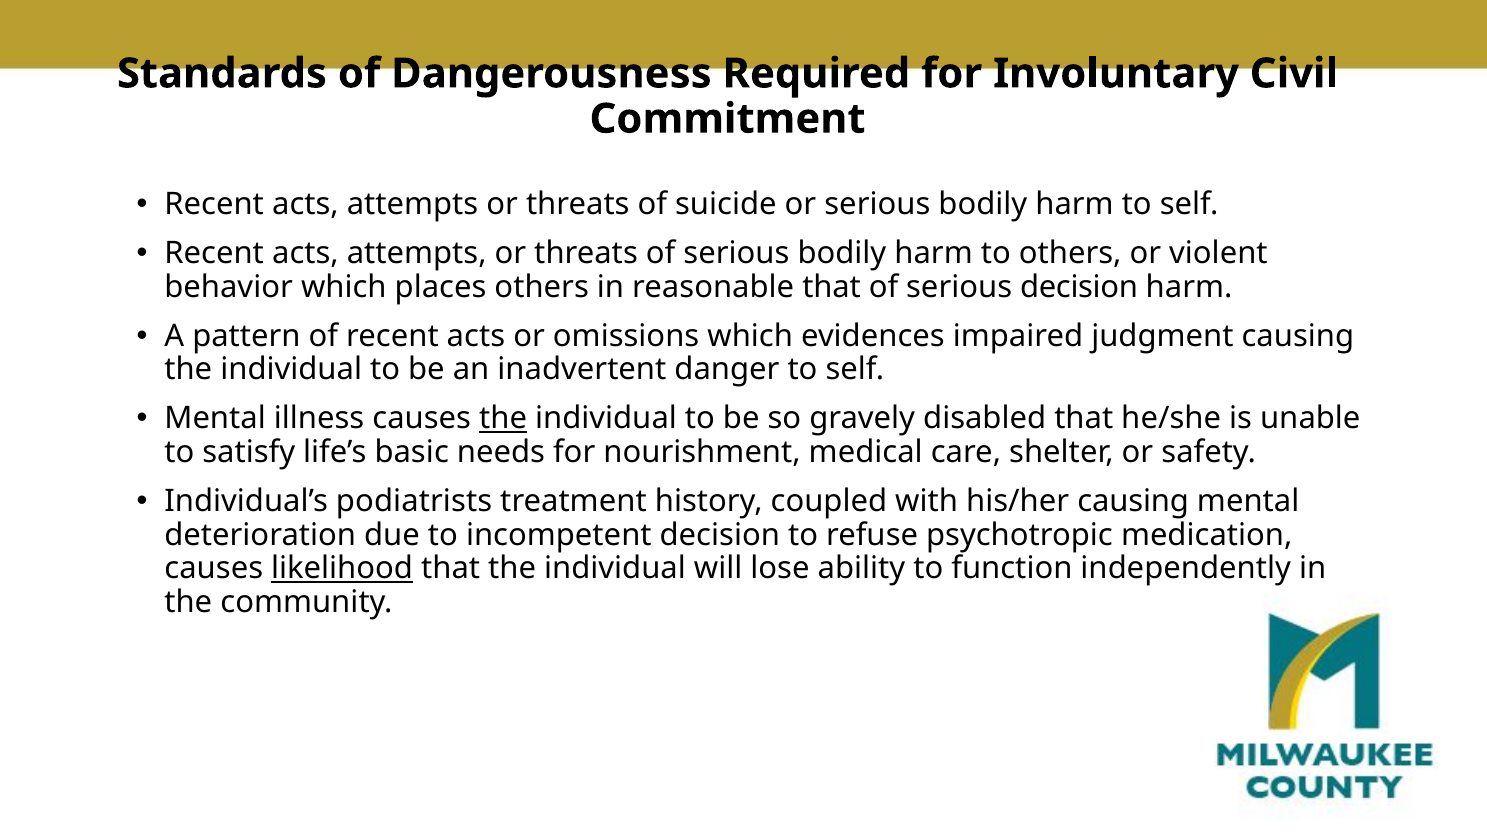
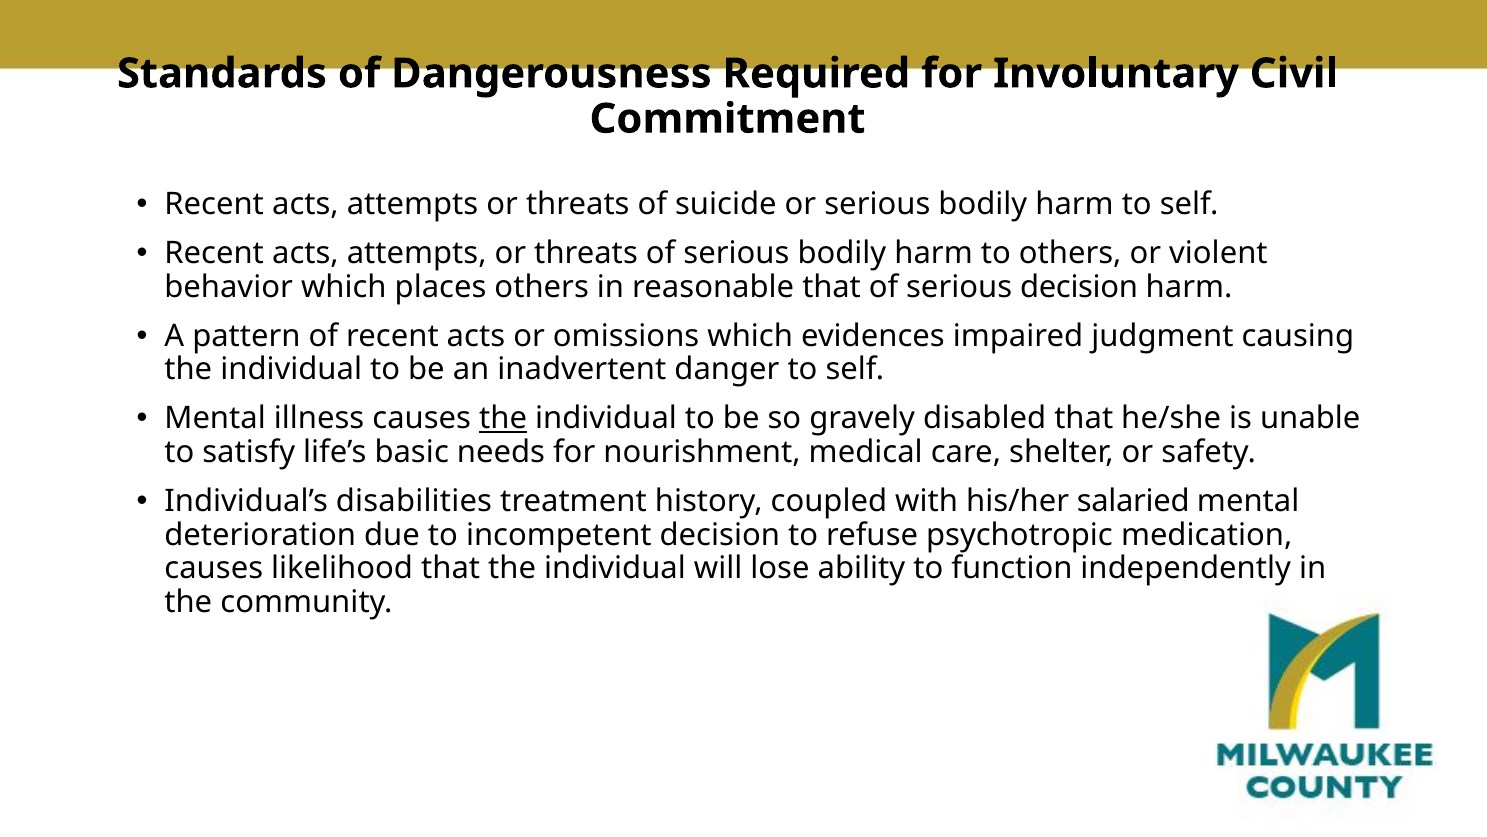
podiatrists: podiatrists -> disabilities (414, 501)
his/her causing: causing -> salaried (1133, 501)
likelihood underline: present -> none (342, 568)
